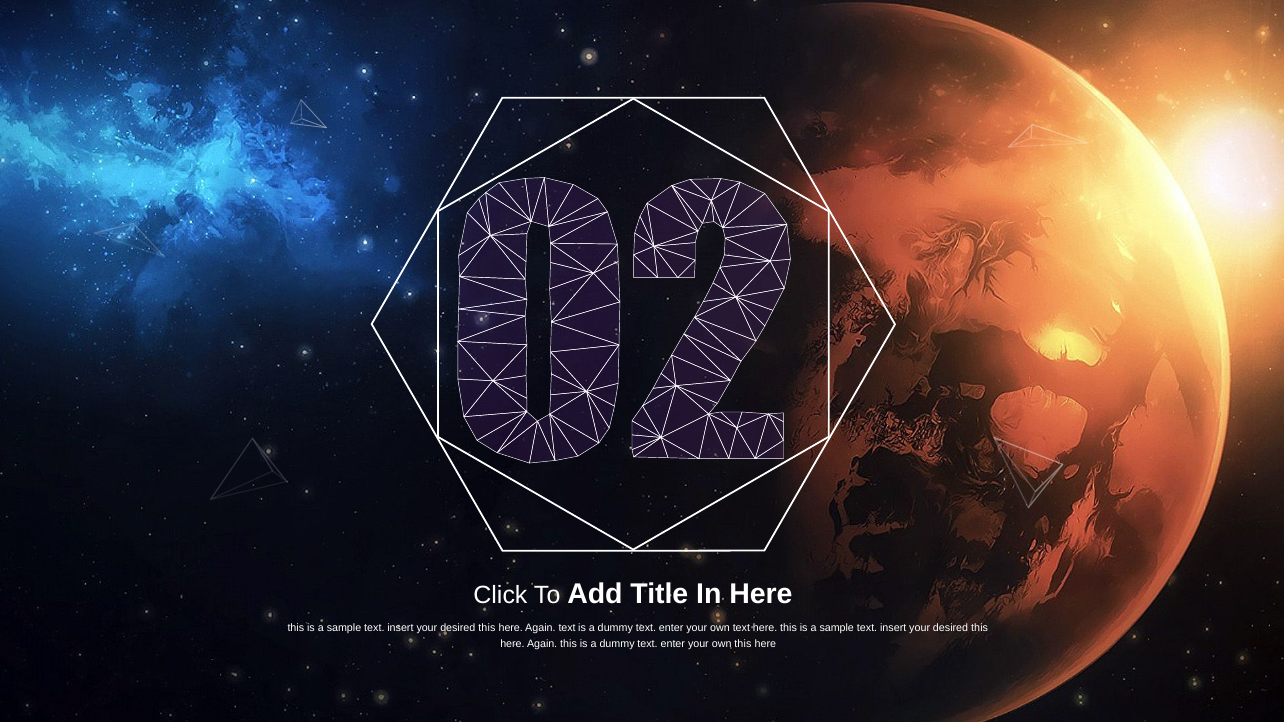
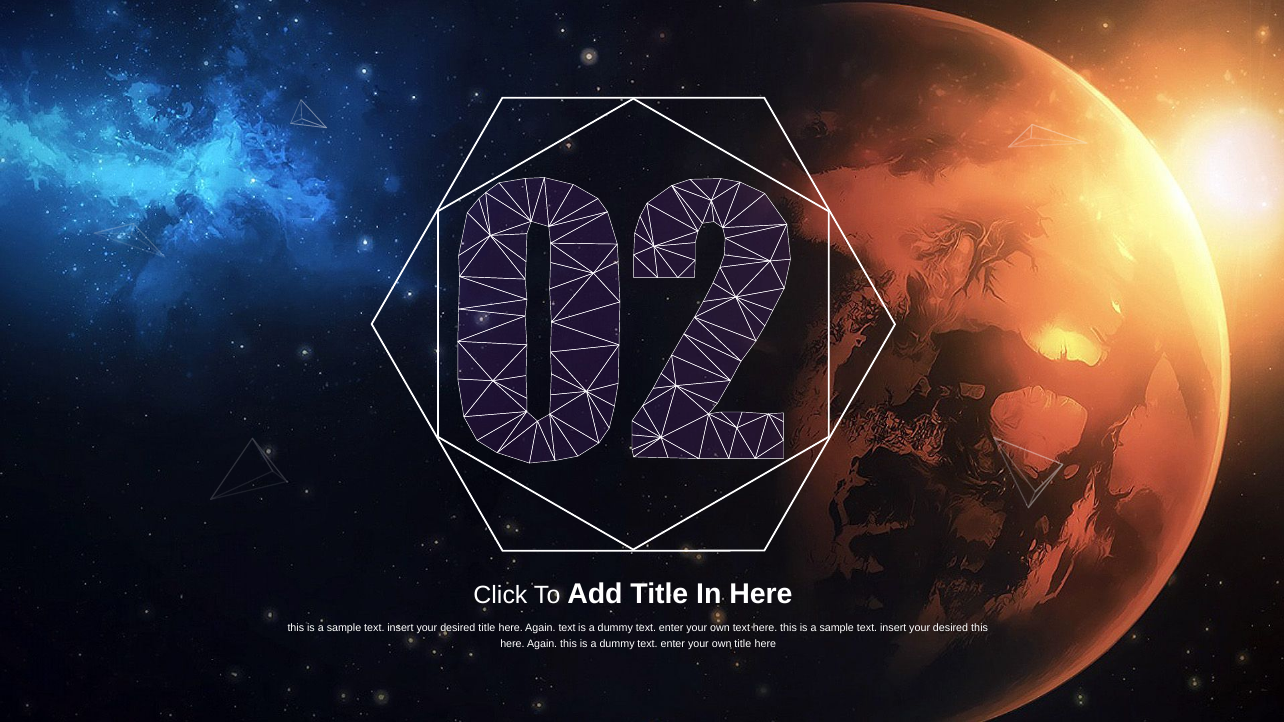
this: this -> title (487, 628)
own this: this -> title (743, 644)
